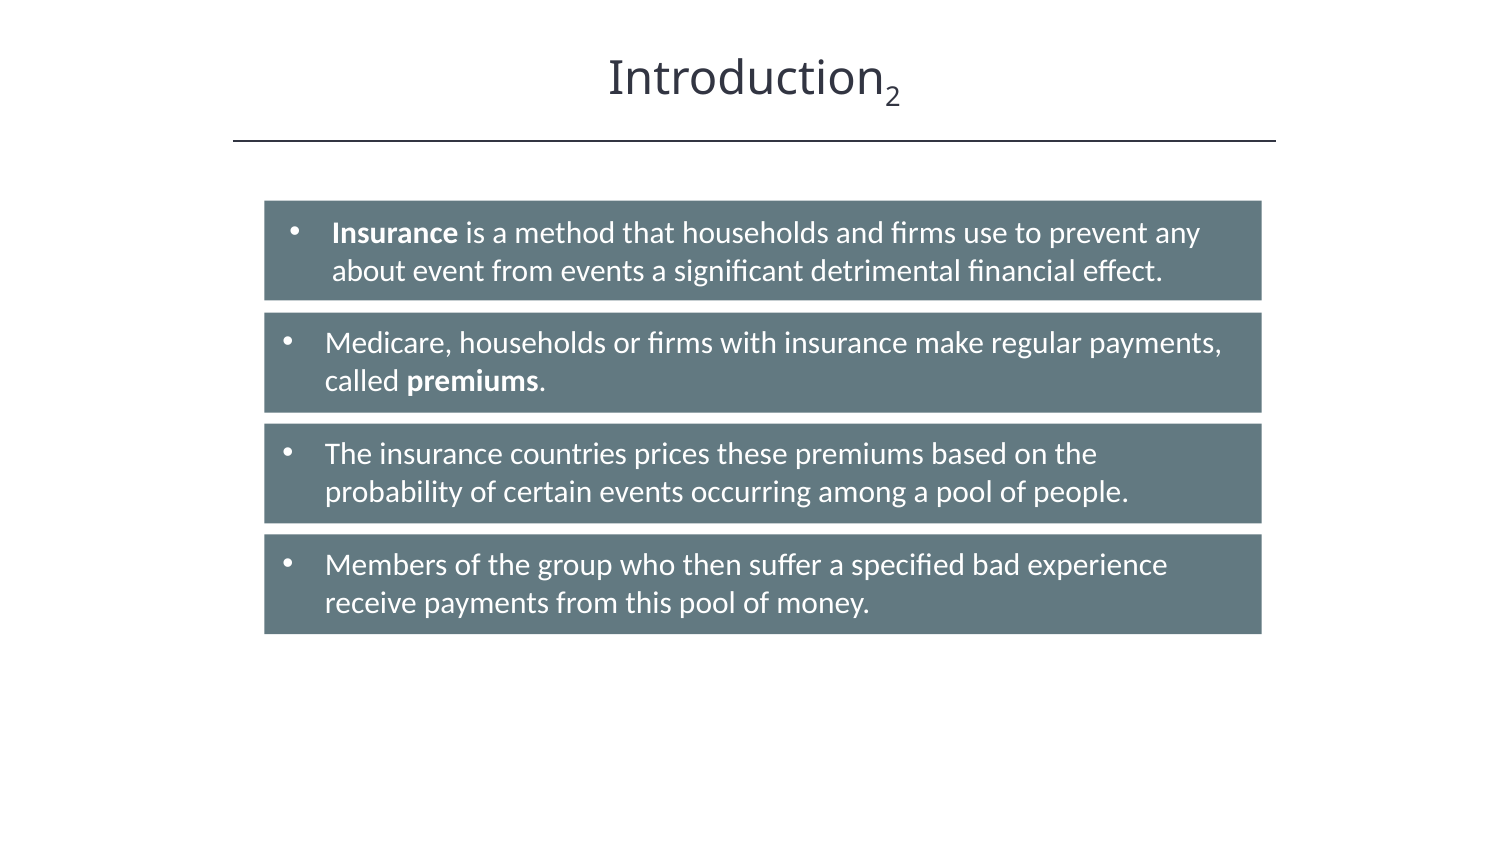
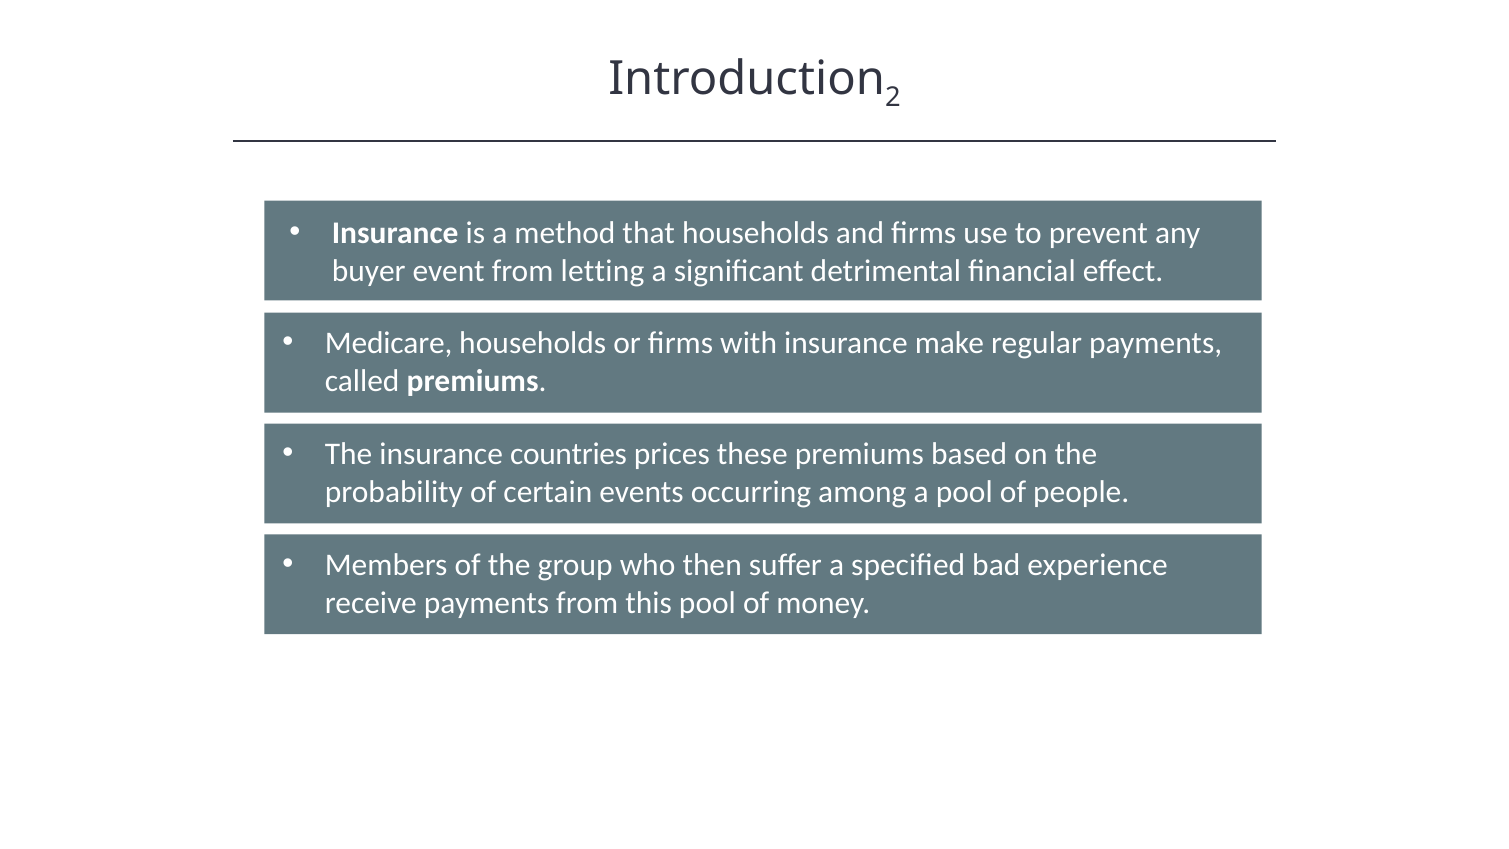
about: about -> buyer (369, 271)
from events: events -> letting (602, 271)
